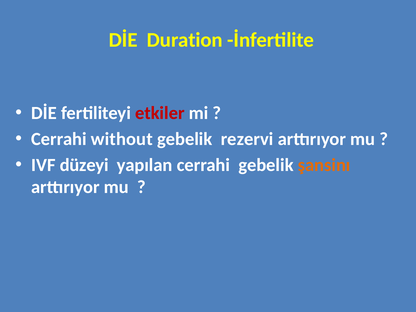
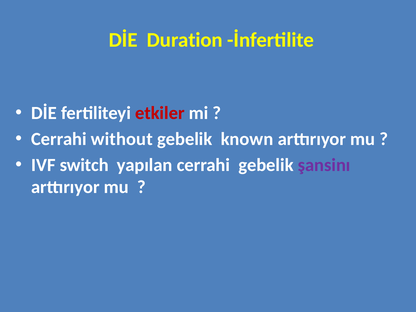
rezervi: rezervi -> known (247, 139)
düzeyi: düzeyi -> switch (84, 165)
şansinı colour: orange -> purple (324, 165)
